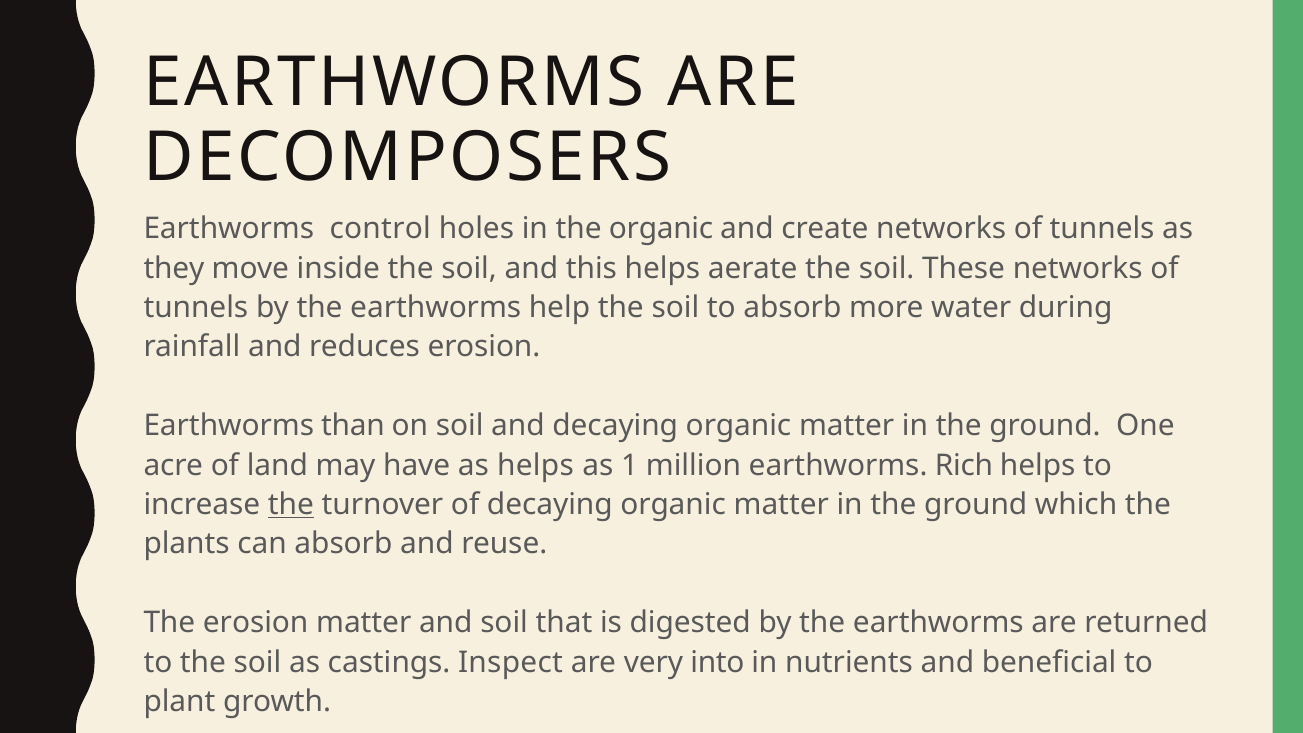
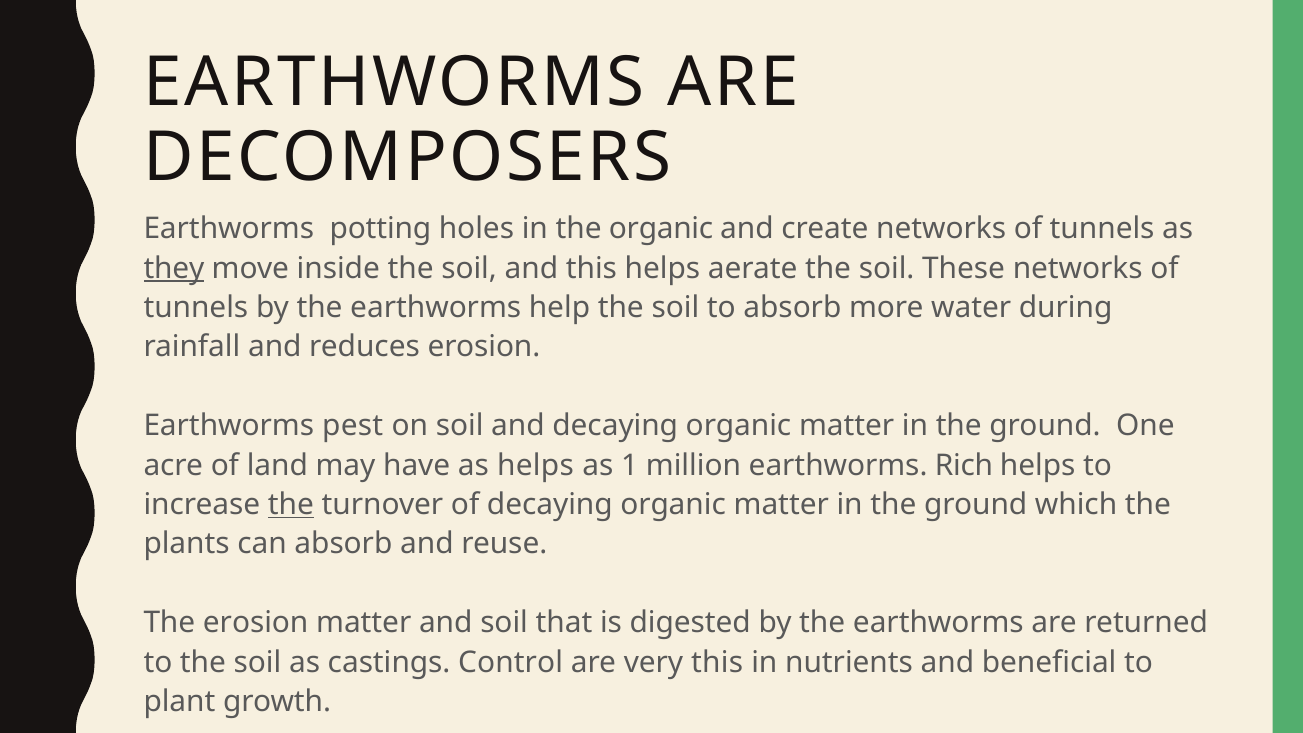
control: control -> potting (380, 229)
they underline: none -> present (174, 268)
than: than -> pest (353, 426)
Inspect: Inspect -> Control (511, 662)
very into: into -> this (717, 662)
